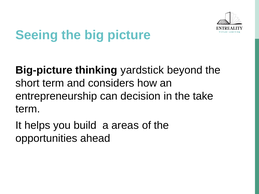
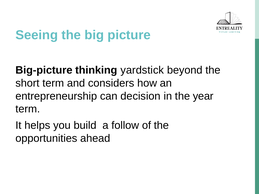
take: take -> year (203, 96)
areas: areas -> follow (125, 126)
